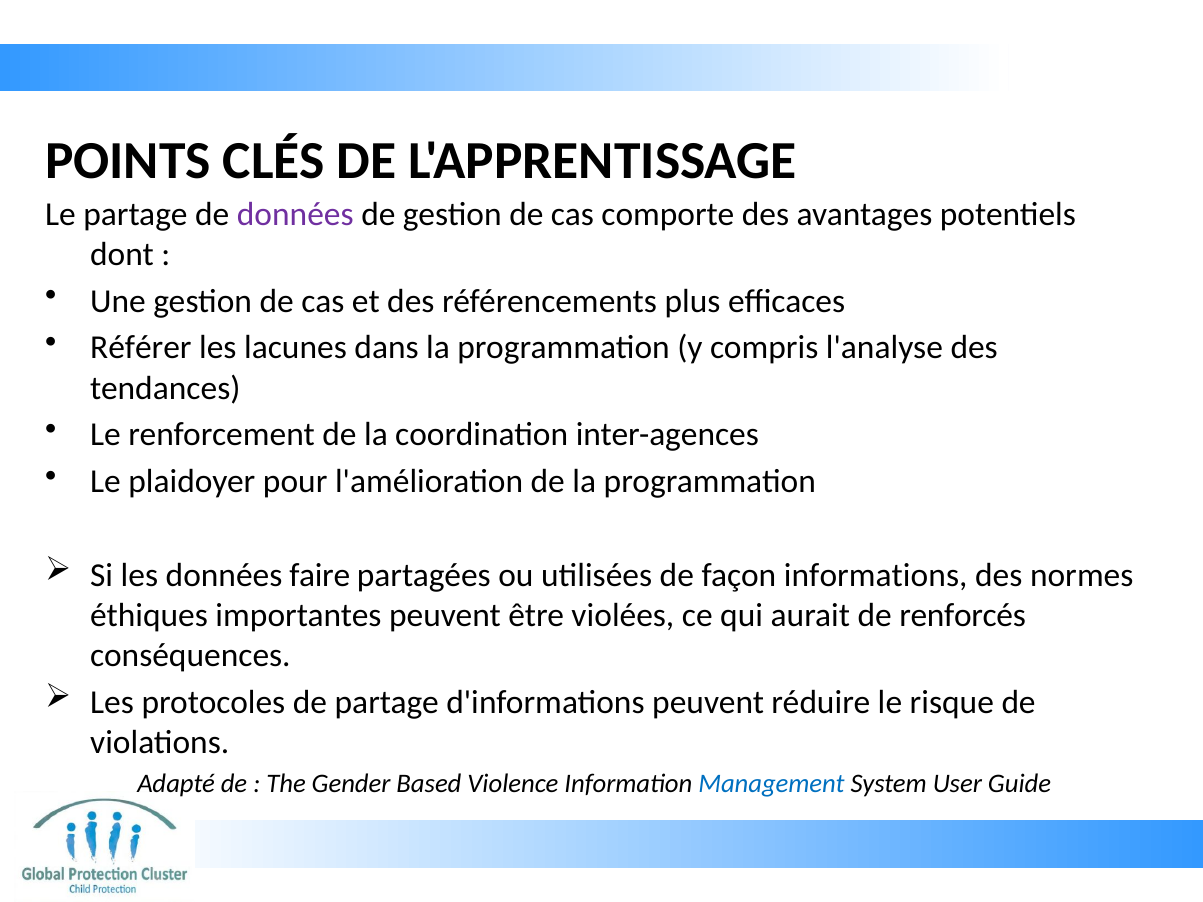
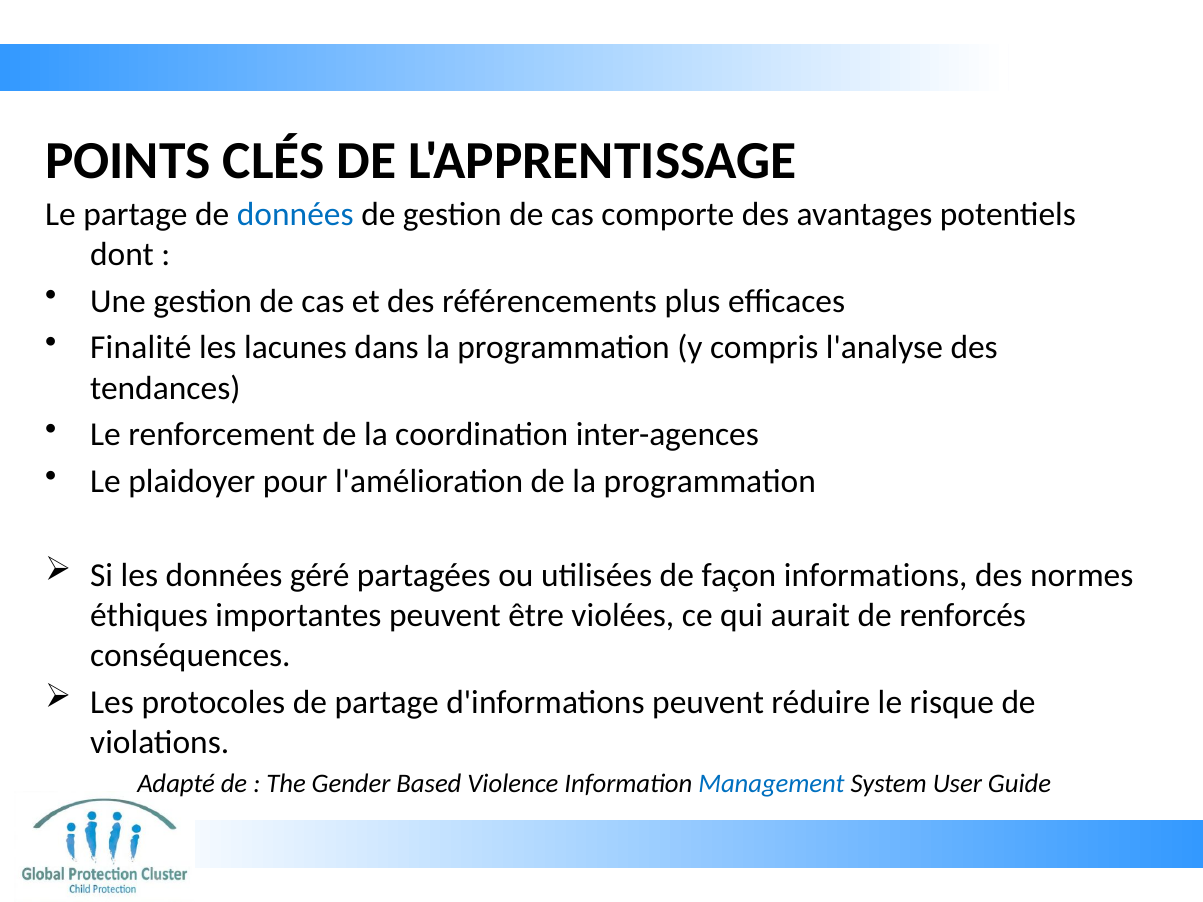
données colour: purple -> blue (295, 214)
Référer: Référer -> Finalité (141, 348)
faire: faire -> géré (320, 575)
